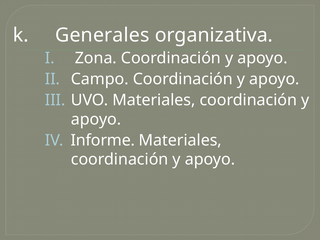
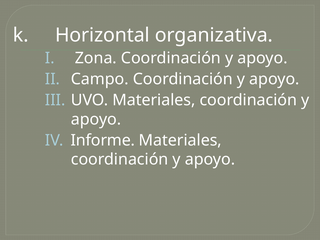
Generales: Generales -> Horizontal (102, 35)
